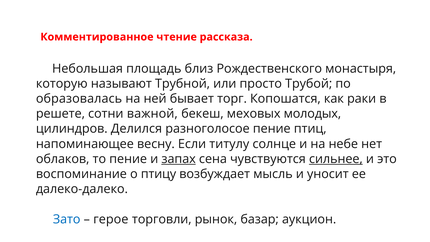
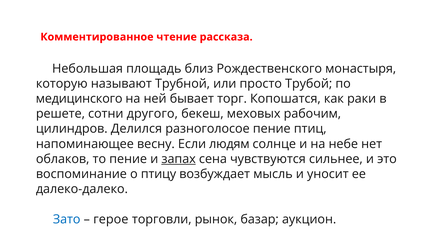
образовалась: образовалась -> медицинского (79, 99)
важной: важной -> другого (152, 114)
молодых: молодых -> рабочим (312, 114)
титулу: титулу -> людям (229, 144)
сильнее underline: present -> none (336, 159)
